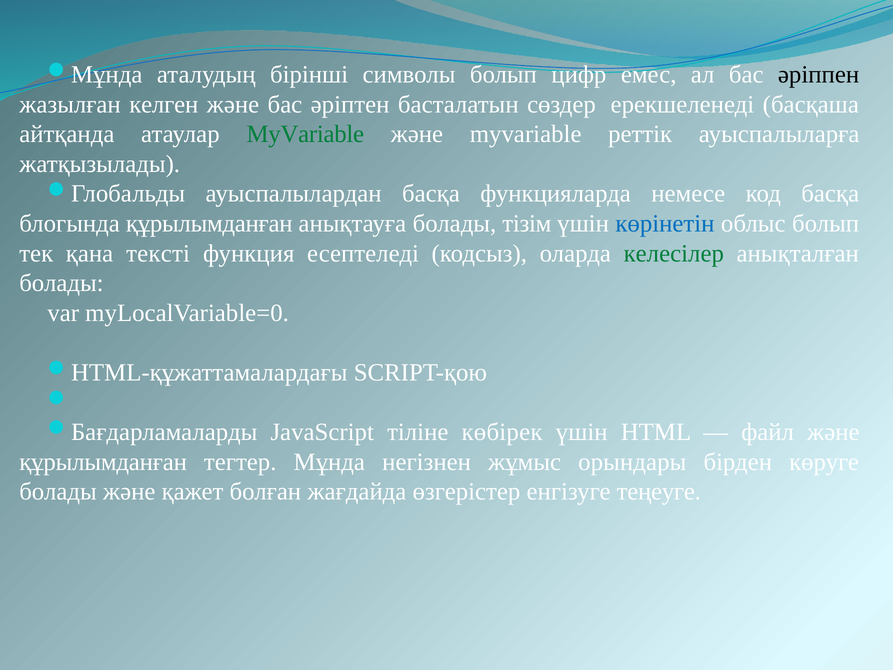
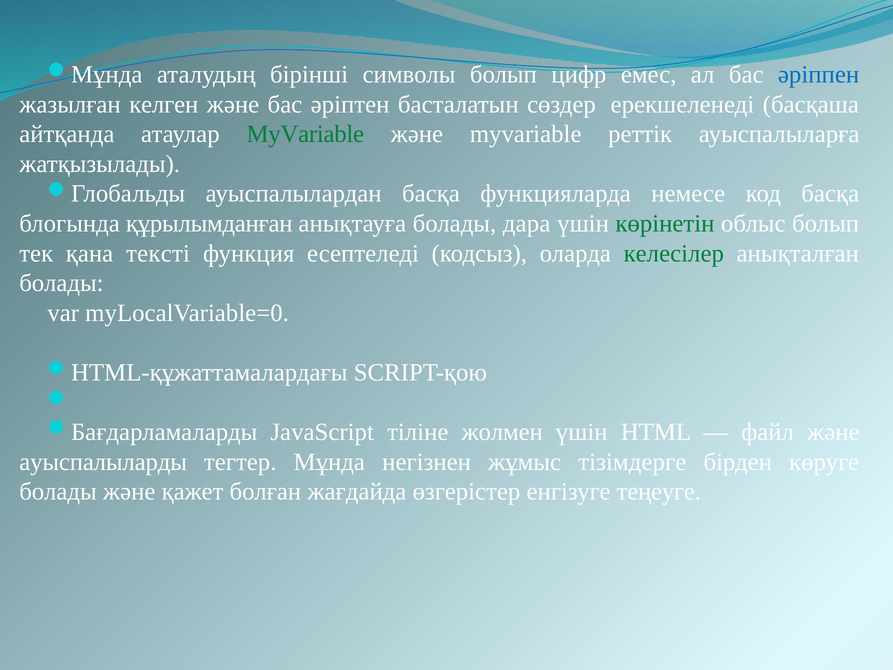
әріппен colour: black -> blue (819, 75)
тізім: тізім -> дара (527, 223)
көрінетін colour: blue -> green (665, 223)
көбірек: көбірек -> жолмен (502, 432)
құрылымданған: құрылымданған -> ауыспалыларды (103, 462)
орындары: орындары -> тізімдерге (632, 462)
